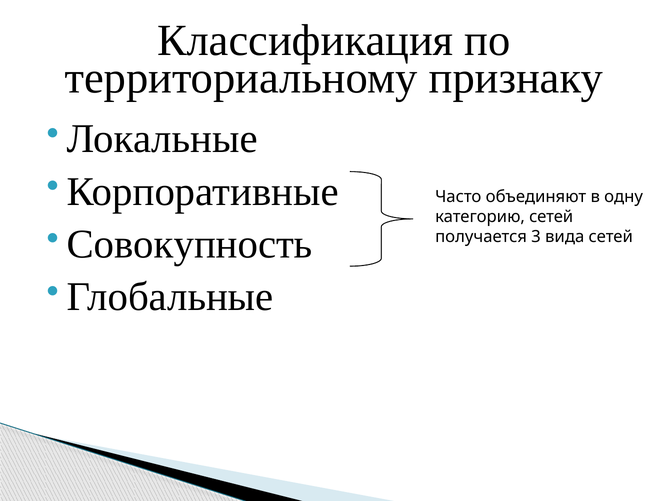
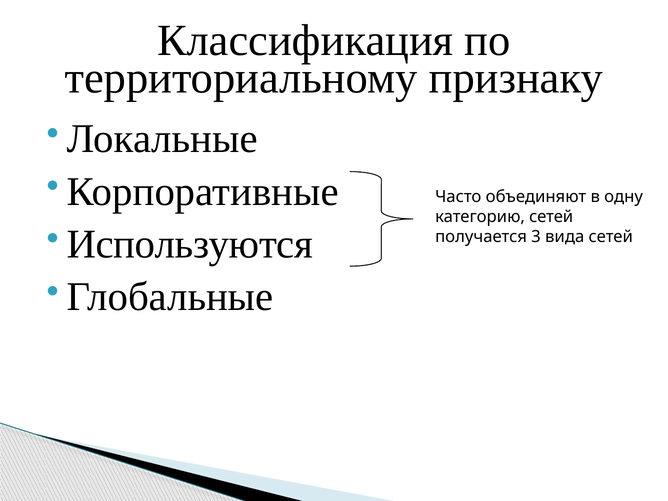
Совокупность: Совокупность -> Используются (190, 244)
